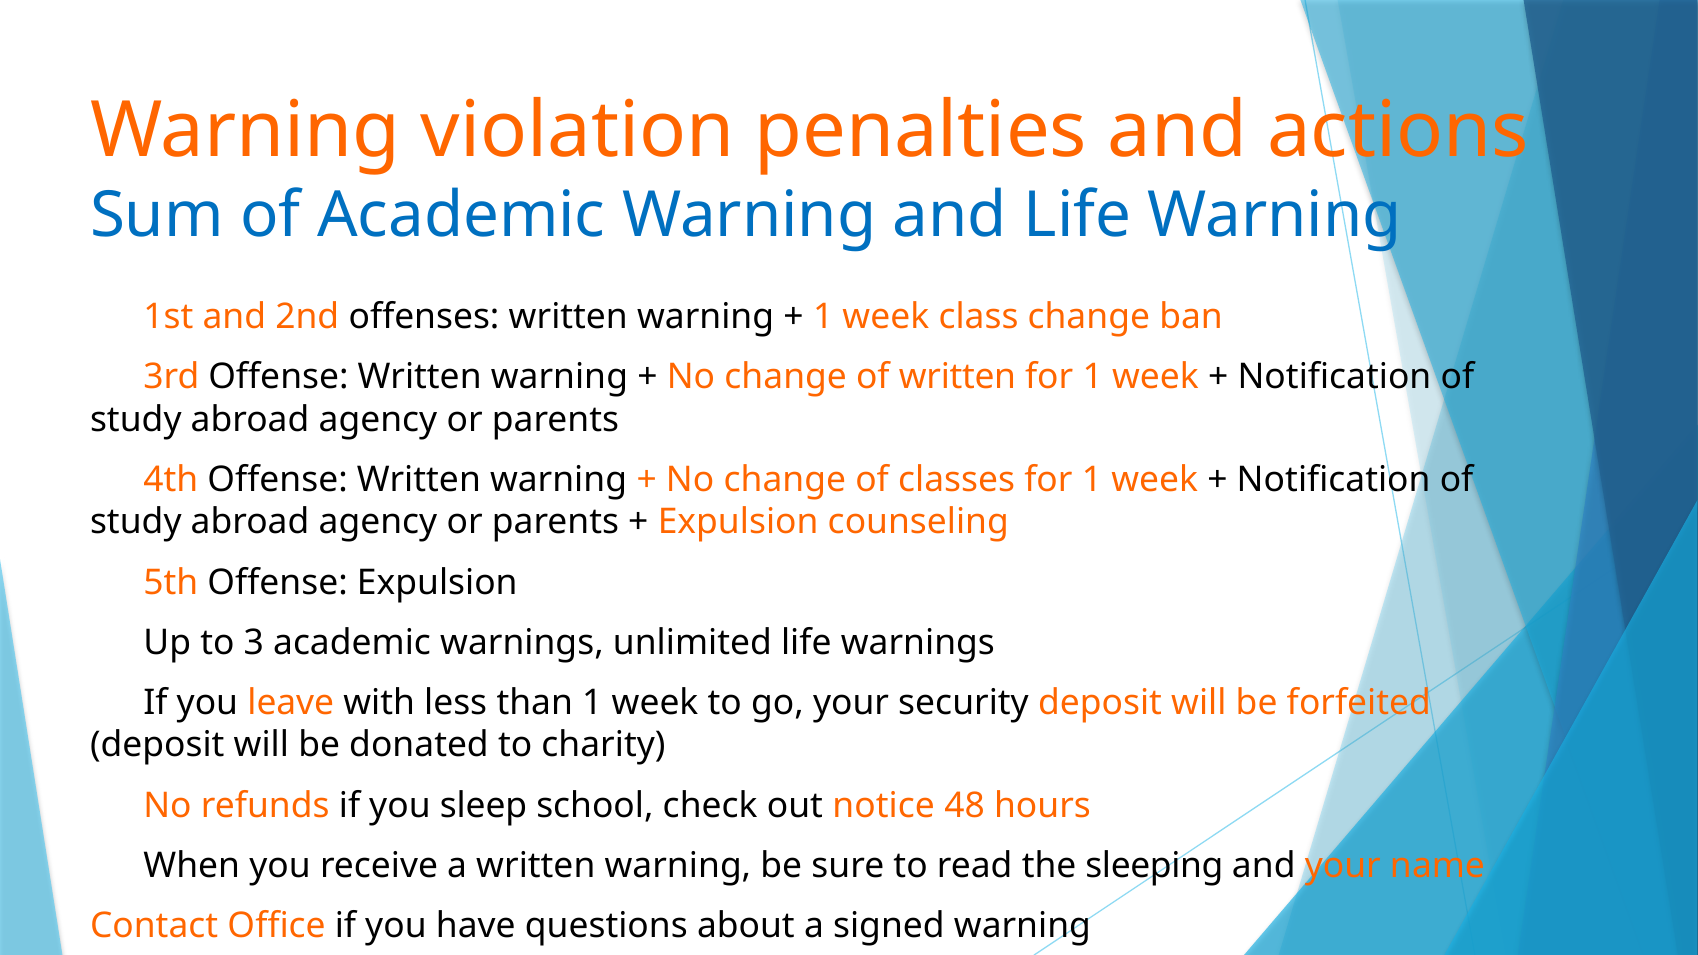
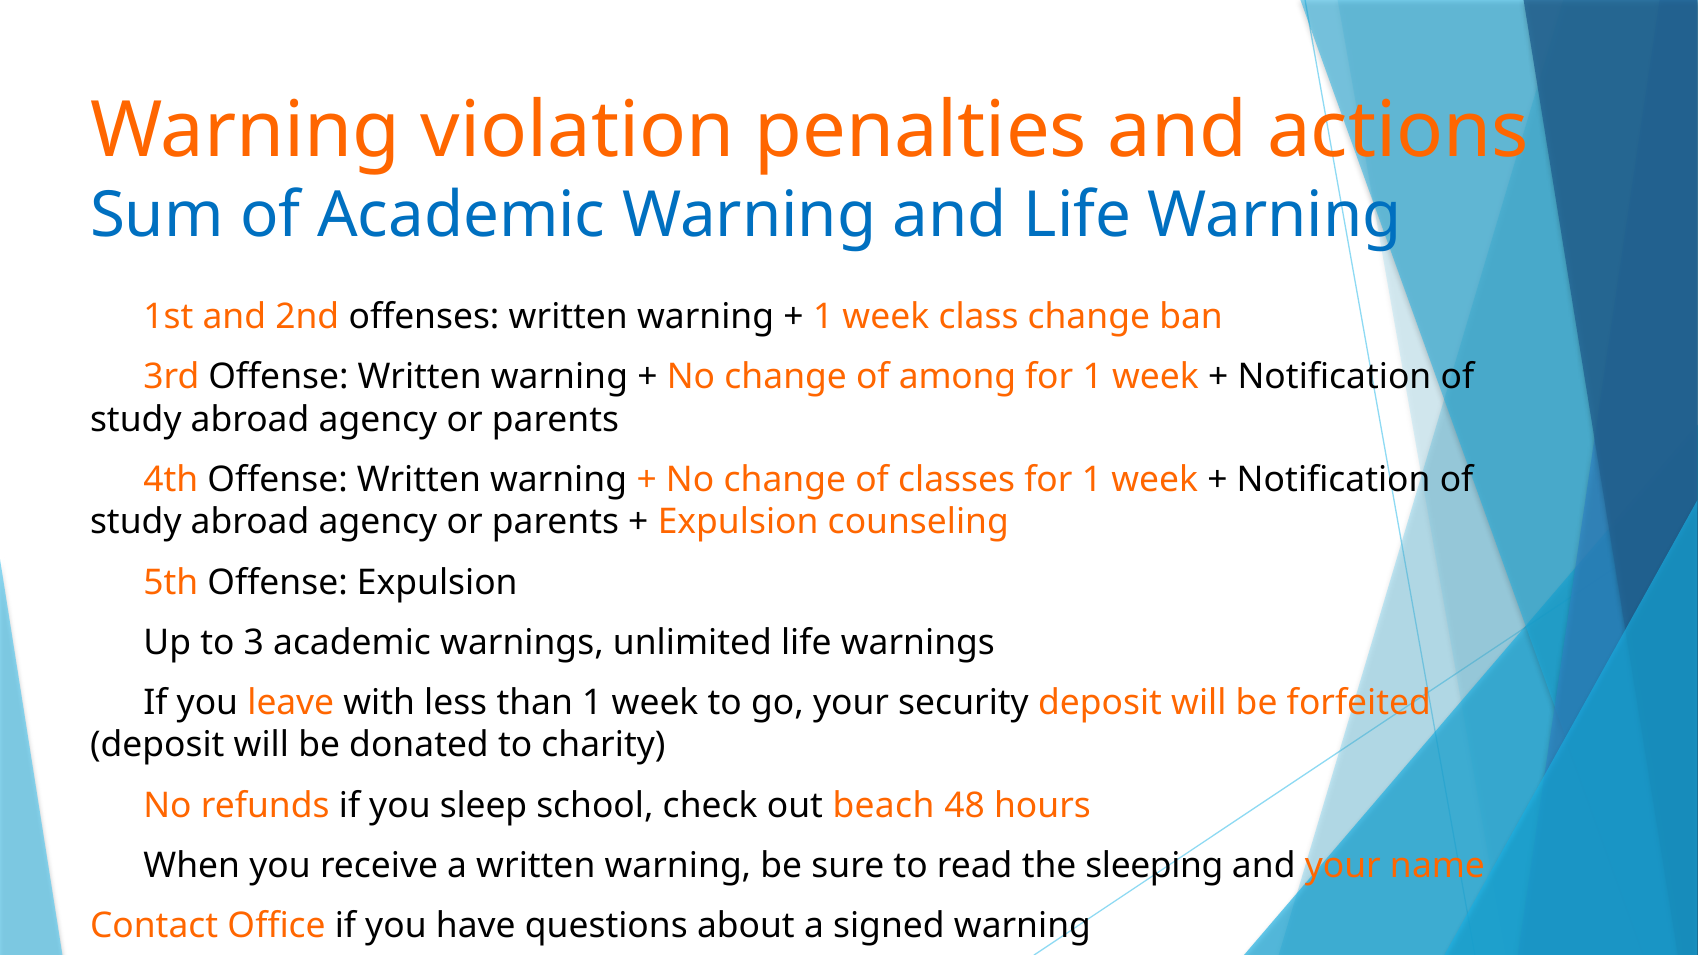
of written: written -> among (957, 377)
notice: notice -> beach (883, 806)
